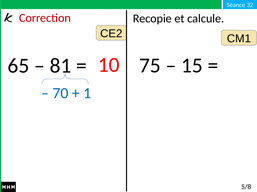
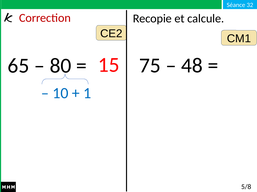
15: 15 -> 48 (192, 66)
81: 81 -> 80 (60, 66)
10: 10 -> 15 (109, 65)
70: 70 -> 10 (60, 94)
